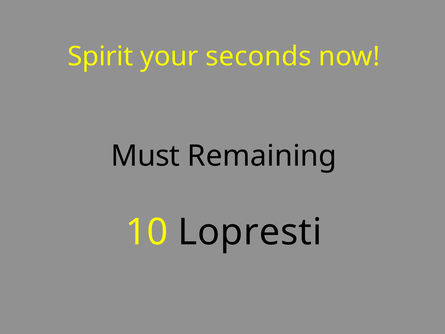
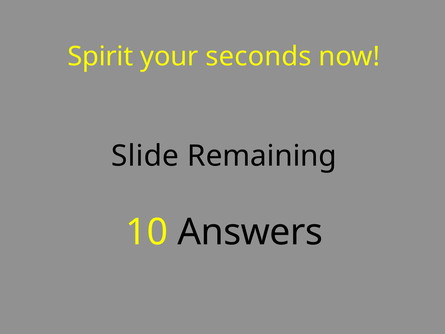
Must: Must -> Slide (145, 156)
Lopresti: Lopresti -> Answers (250, 232)
